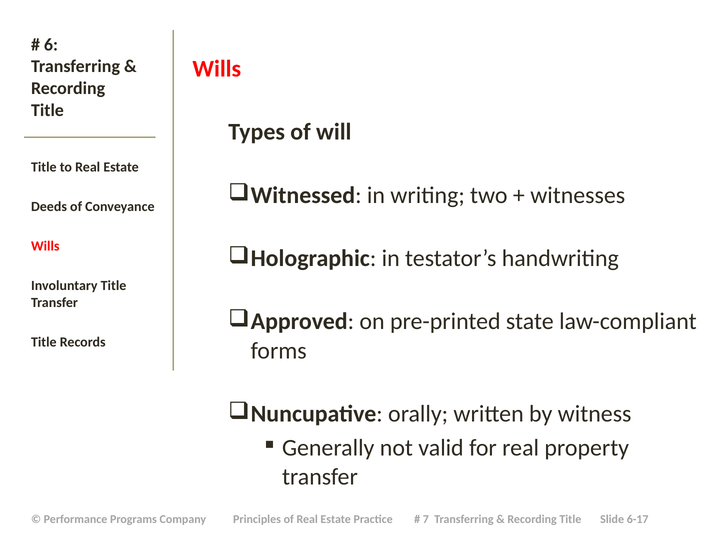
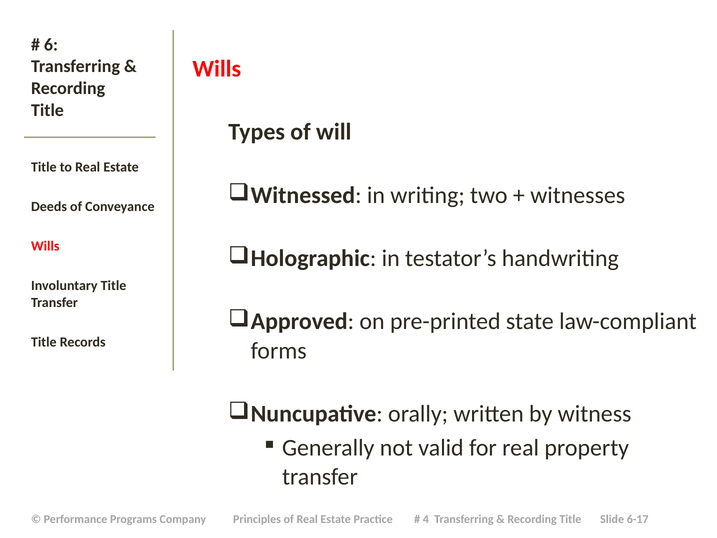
7: 7 -> 4 (426, 519)
